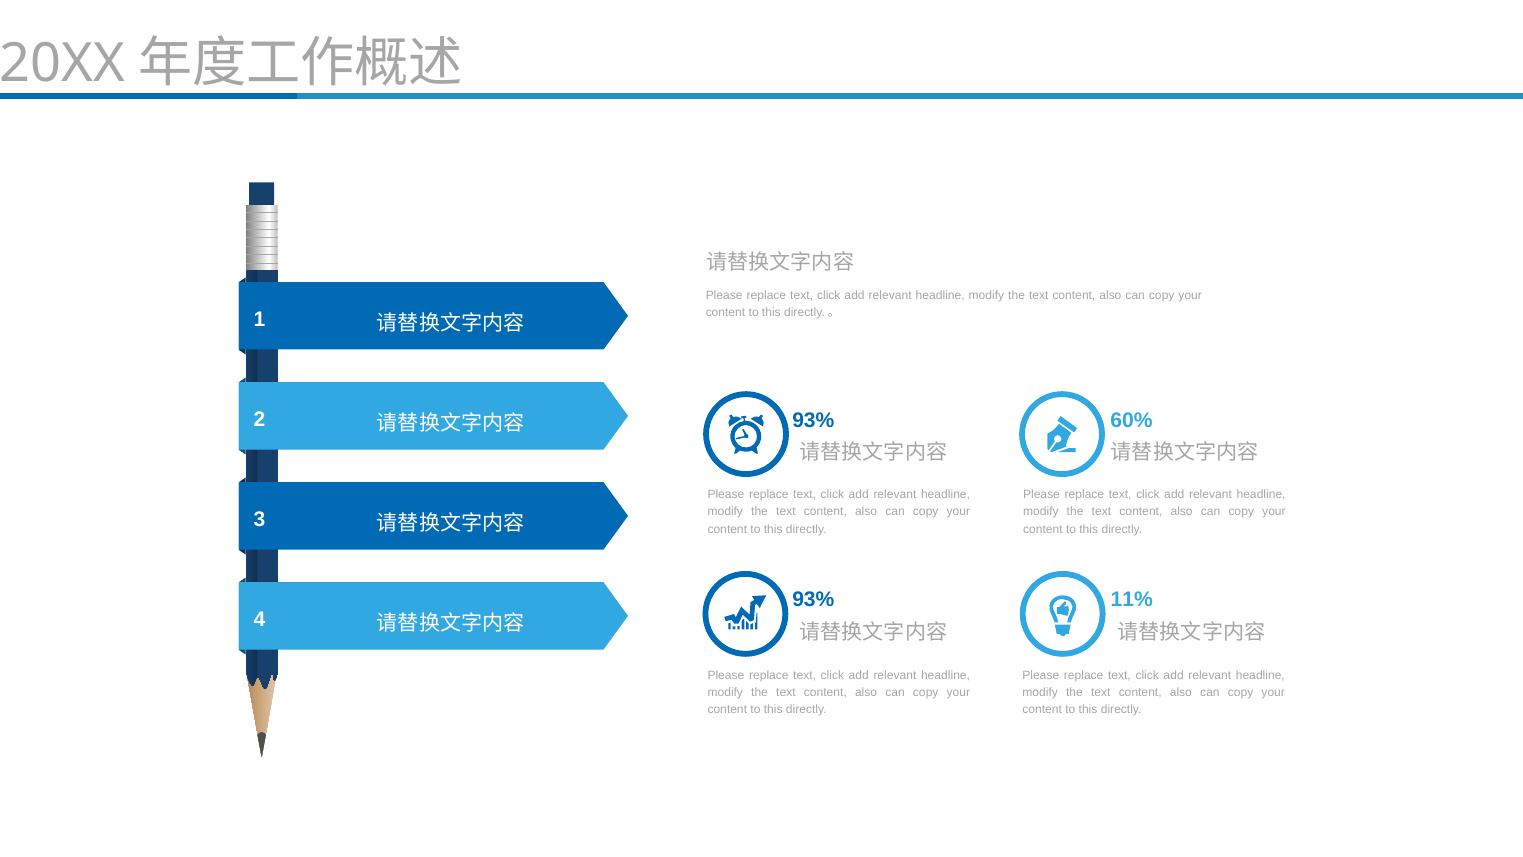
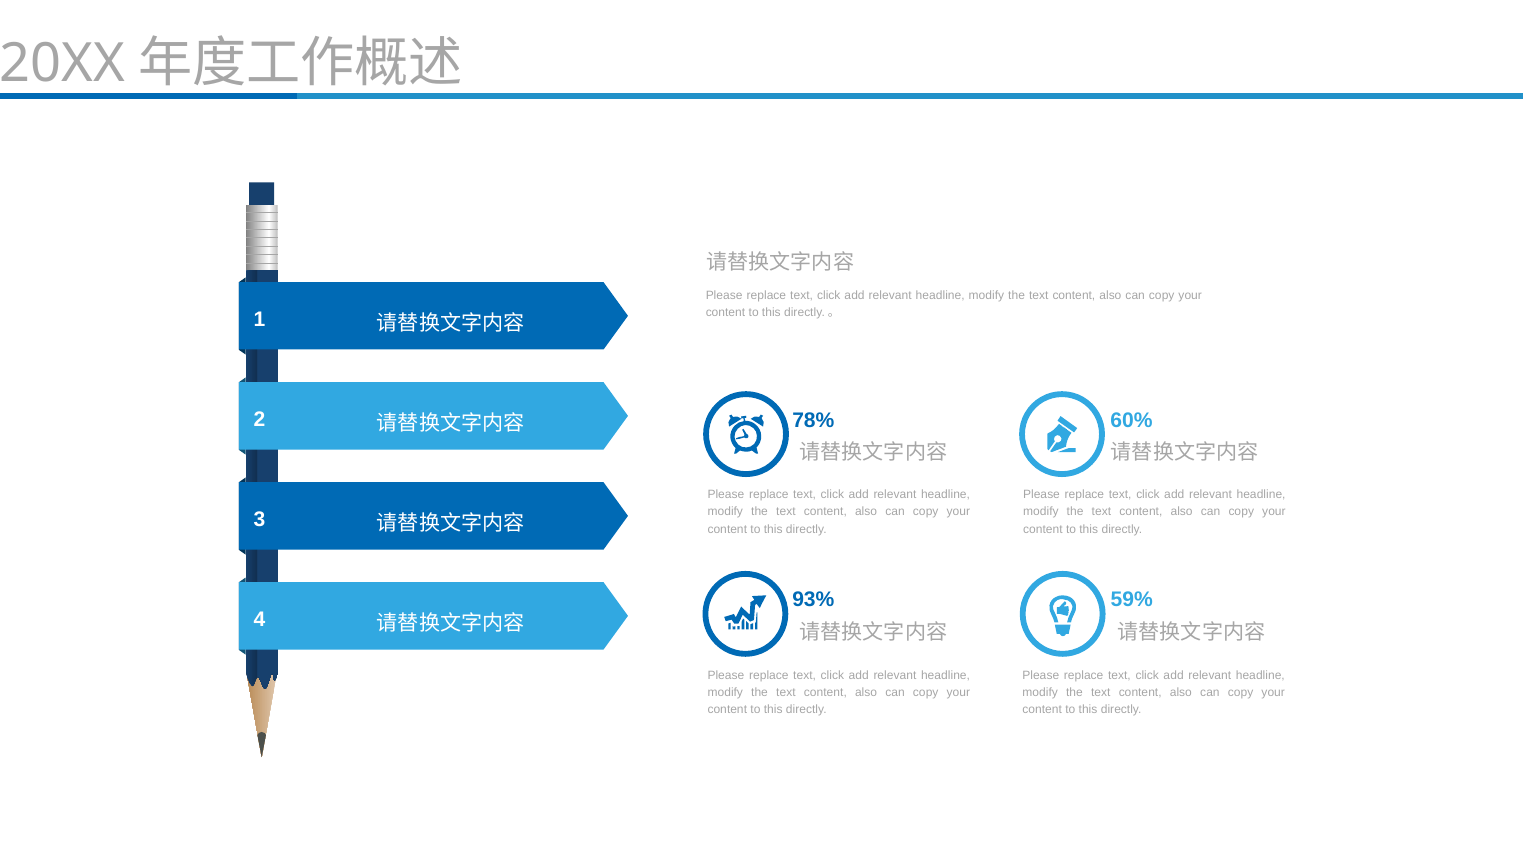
93%: 93% -> 78% (813, 420)
11%: 11% -> 59% (1132, 599)
